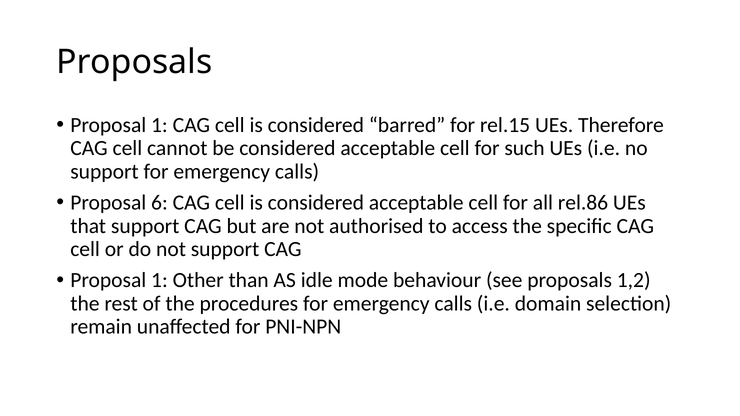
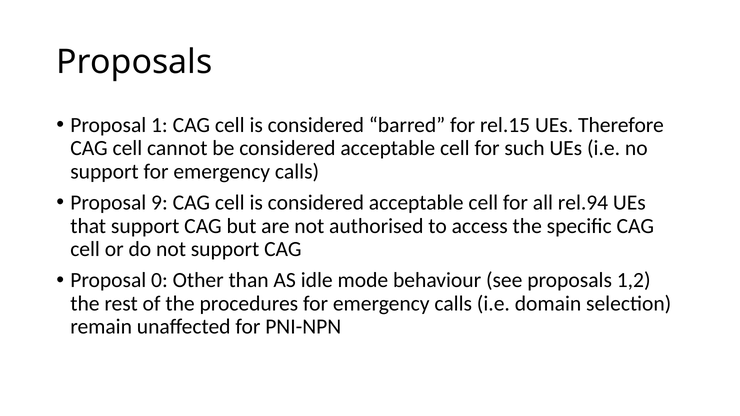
6: 6 -> 9 (159, 203)
rel.86: rel.86 -> rel.94 (583, 203)
1: 1 -> 0 (159, 280)
